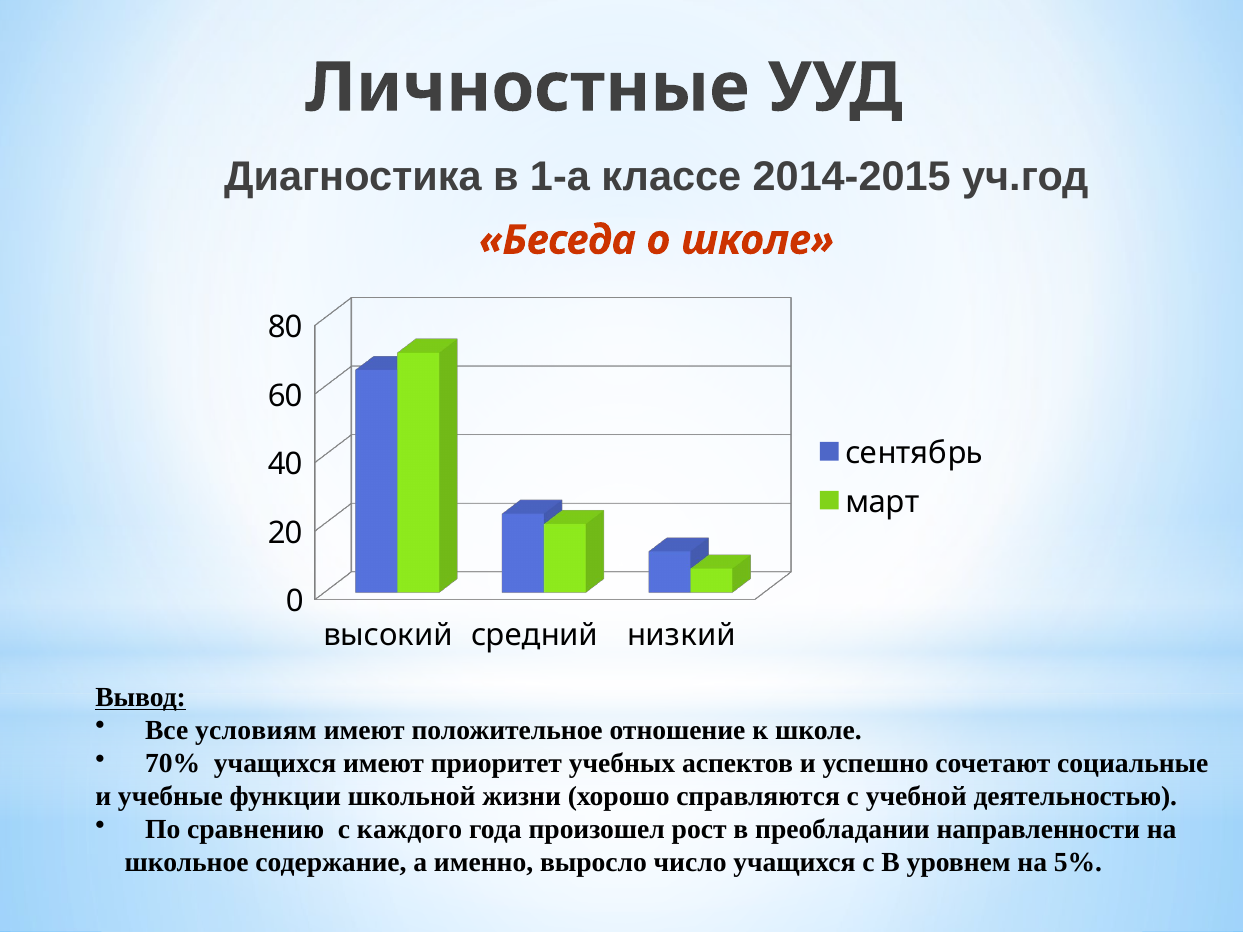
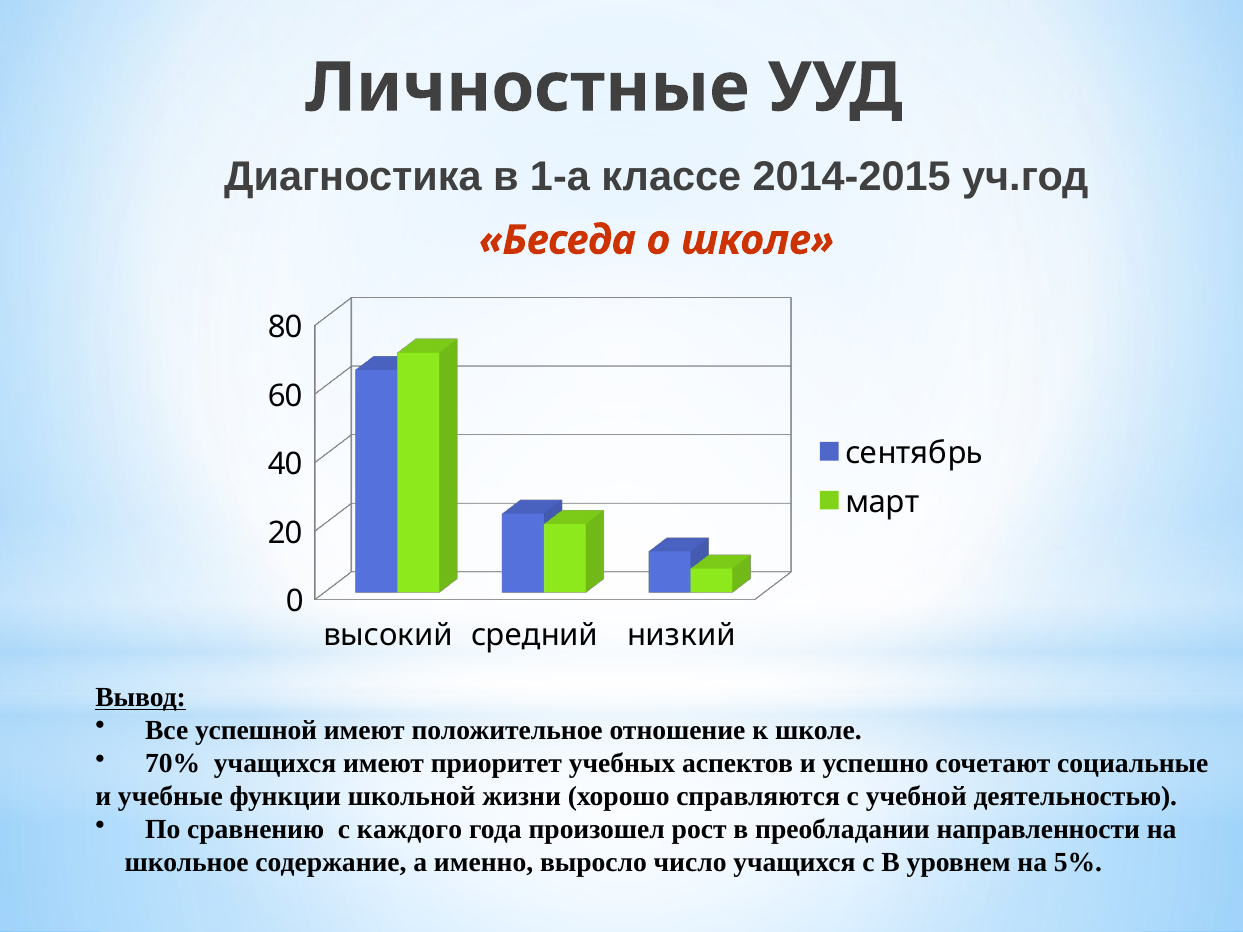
условиям: условиям -> успешной (256, 731)
